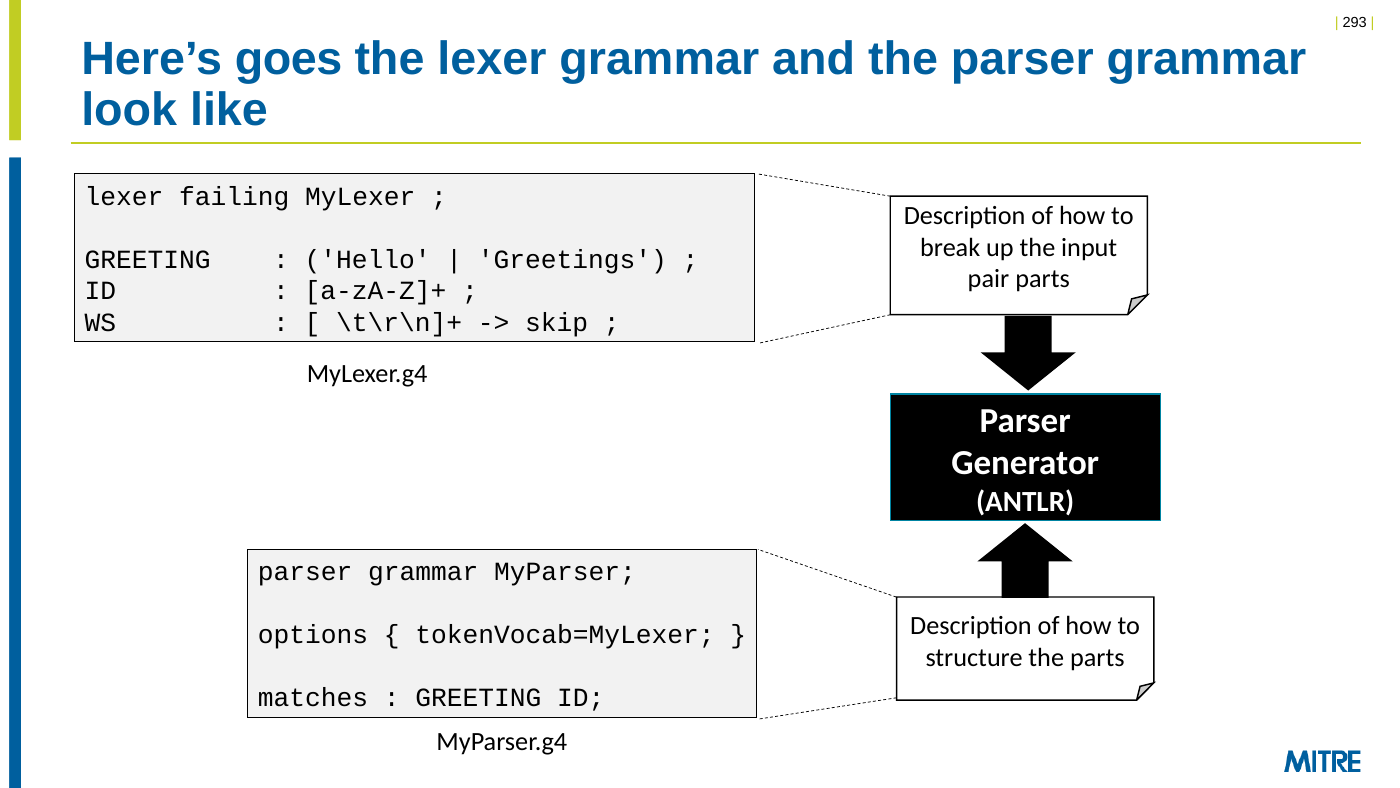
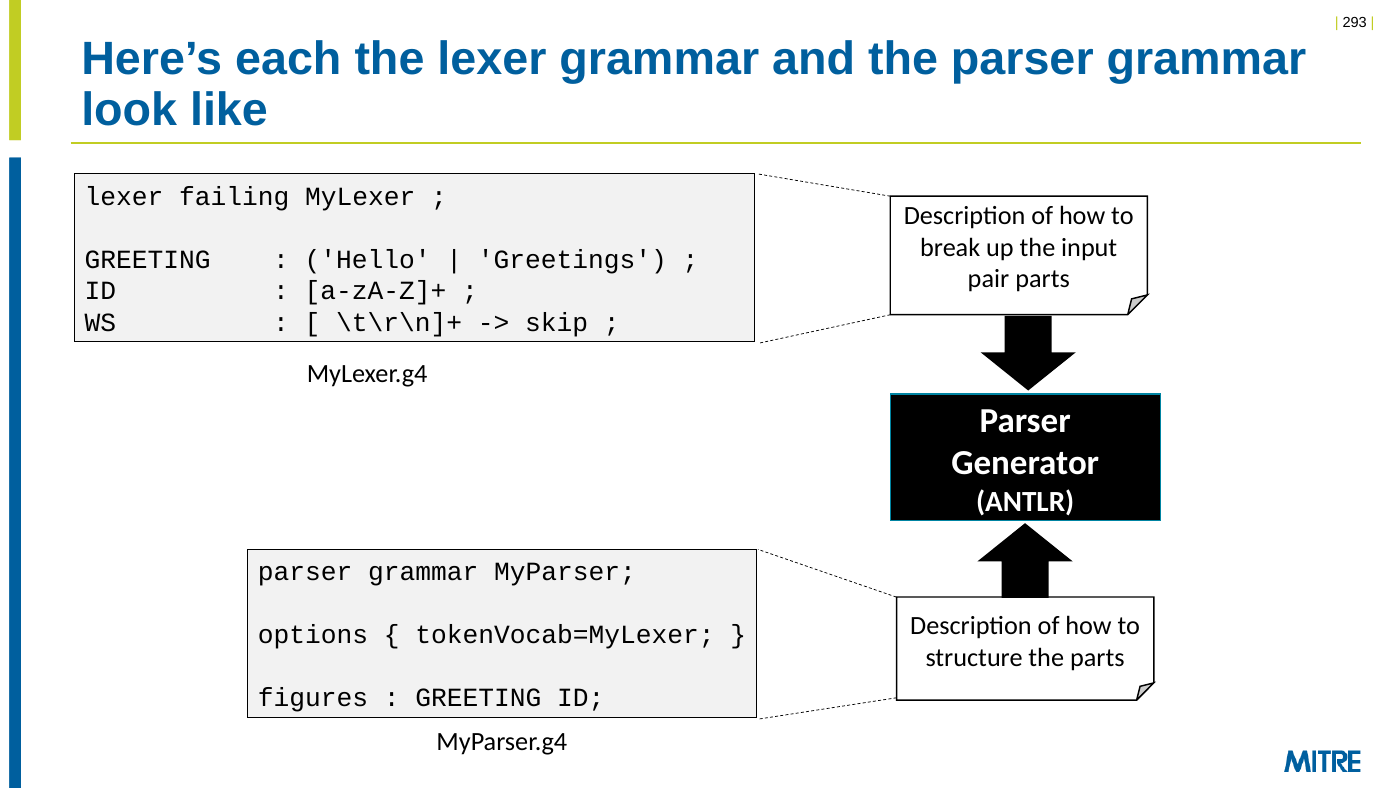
goes: goes -> each (288, 60)
matches: matches -> figures (313, 698)
